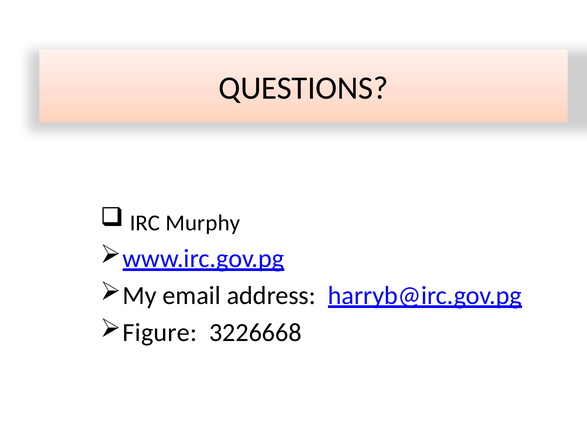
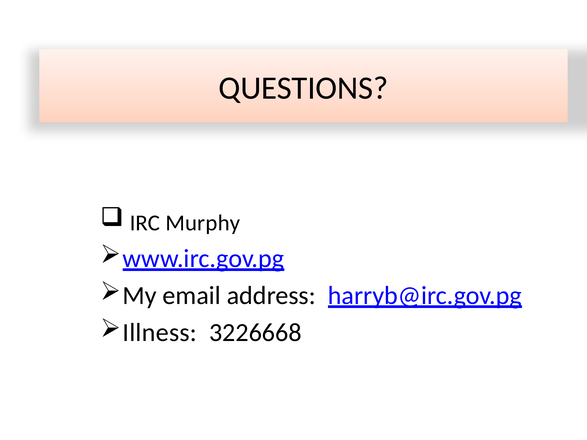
Figure: Figure -> Illness (160, 333)
